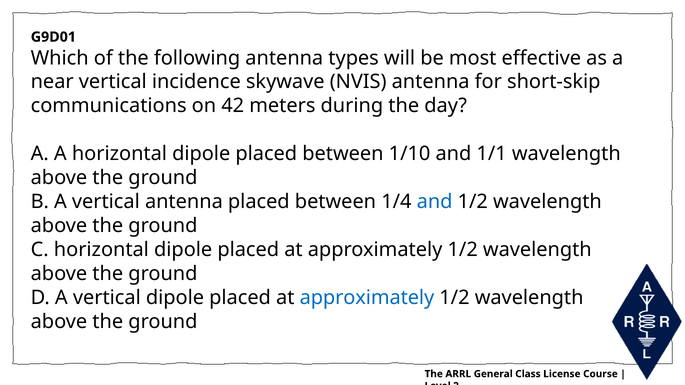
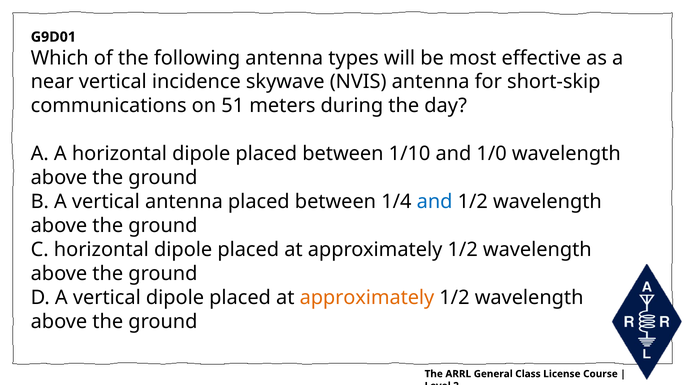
42: 42 -> 51 (233, 106)
1/1: 1/1 -> 1/0 (492, 154)
approximately colour: blue -> orange (367, 298)
